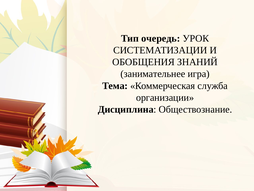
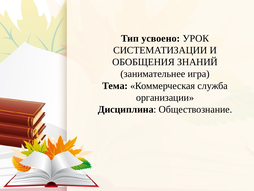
очередь: очередь -> усвоено (161, 38)
